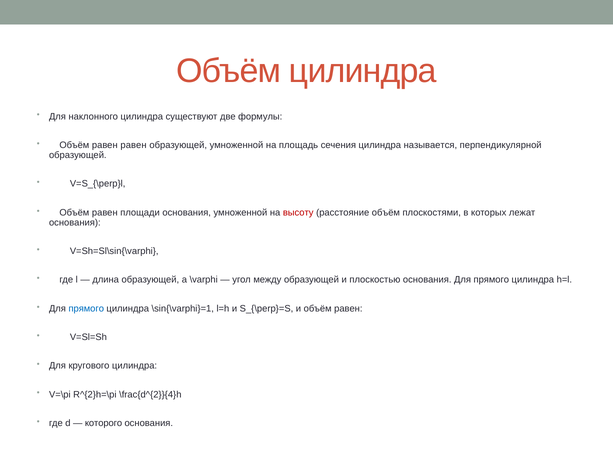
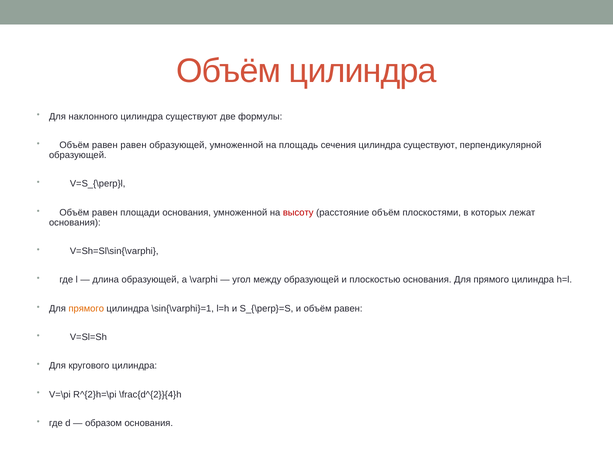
сечения цилиндра называется: называется -> существуют (430, 145)
прямого colour: blue -> orange (86, 309)
которого: которого -> образом (104, 424)
